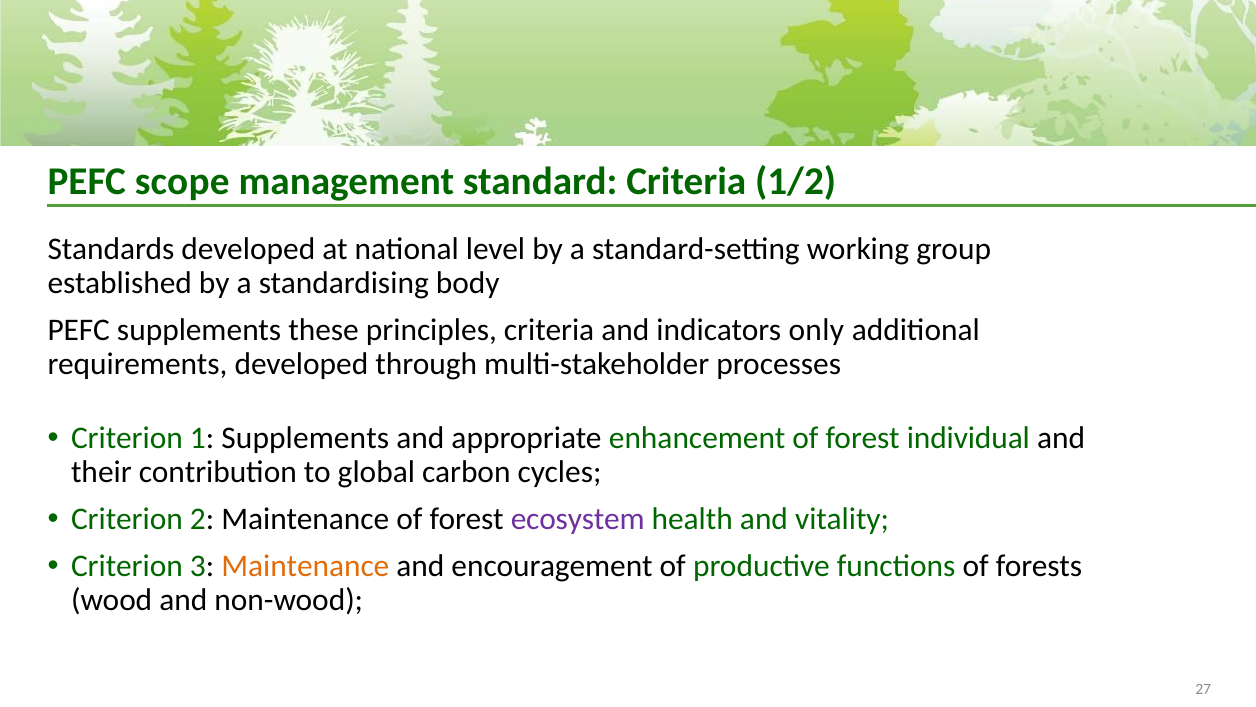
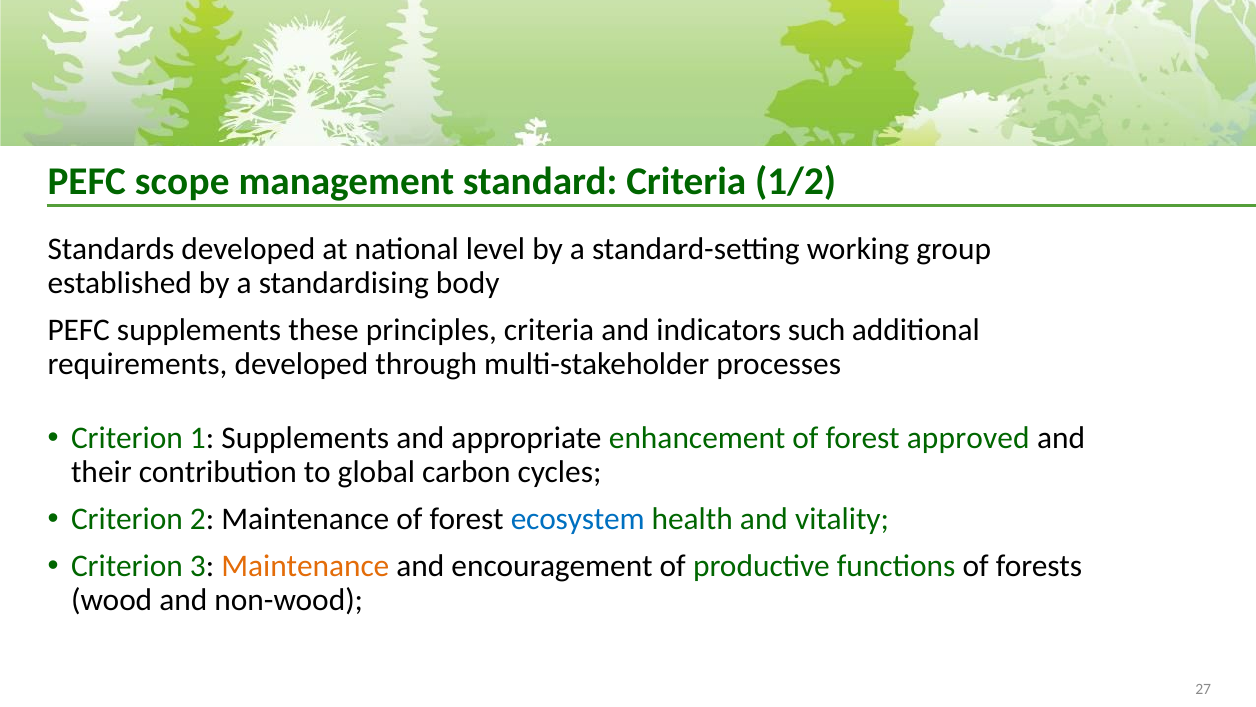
only: only -> such (817, 330)
individual: individual -> approved (968, 438)
ecosystem colour: purple -> blue (578, 519)
